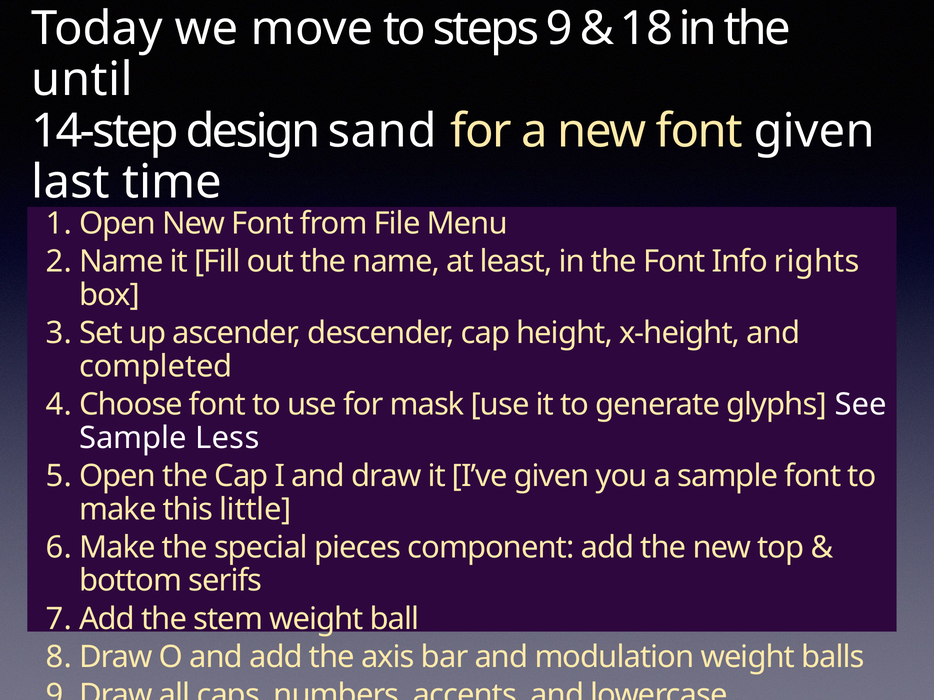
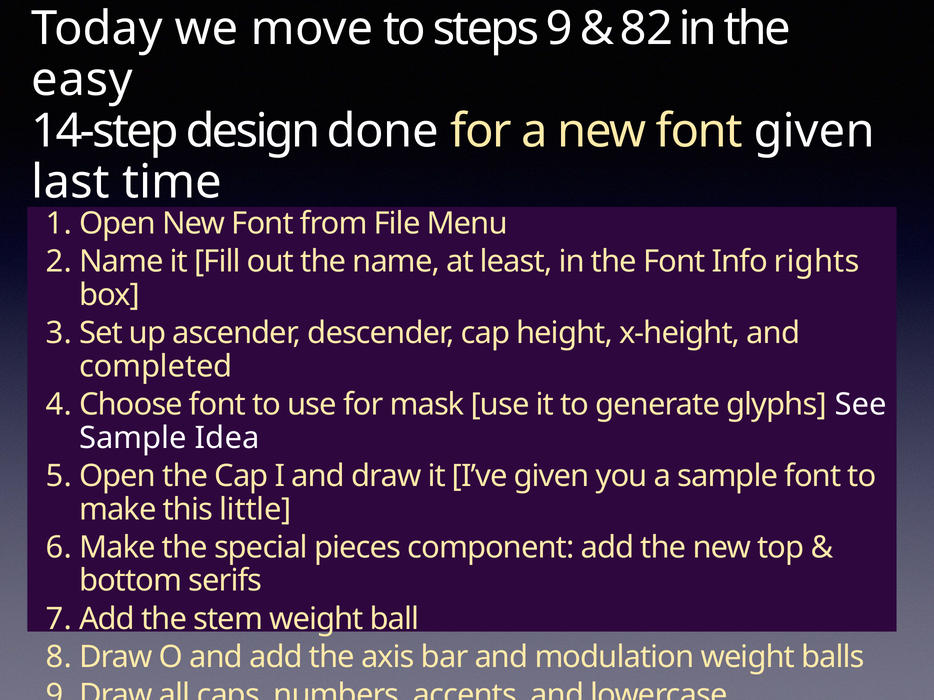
18: 18 -> 82 (647, 29)
until: until -> easy (82, 80)
sand: sand -> done (383, 131)
Less: Less -> Idea (227, 438)
